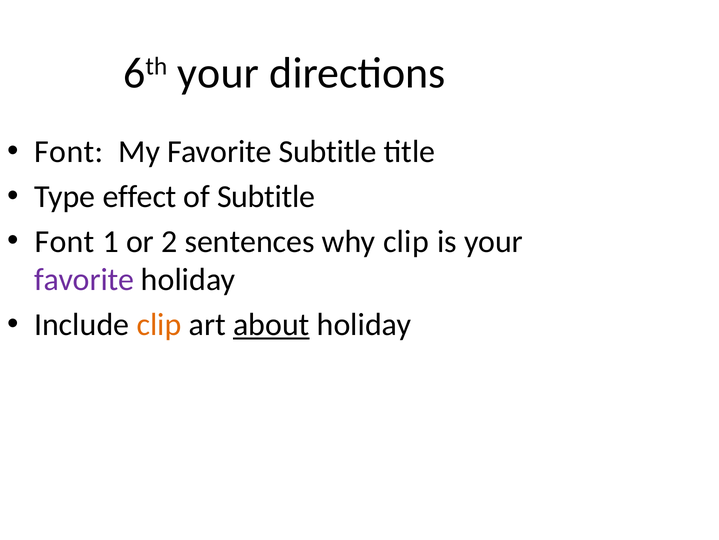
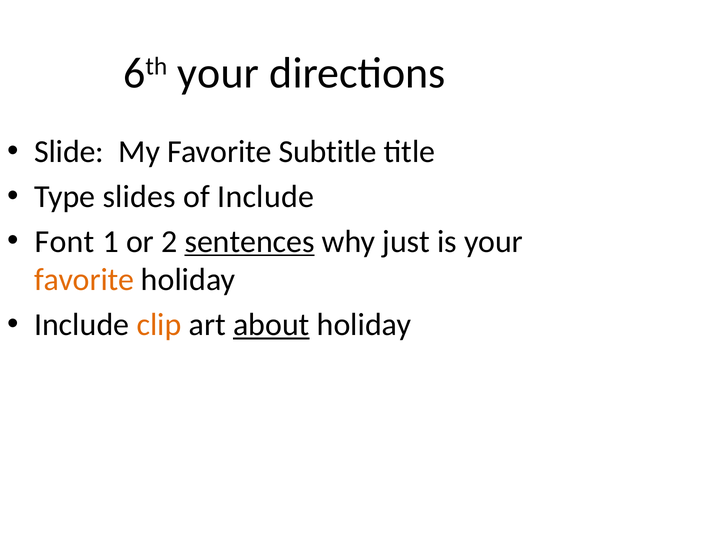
Font: Font -> Slide (69, 152)
effect: effect -> slides (139, 196)
of Subtitle: Subtitle -> Include (266, 196)
sentences underline: none -> present (250, 241)
why clip: clip -> just (406, 241)
favorite colour: purple -> orange (84, 280)
